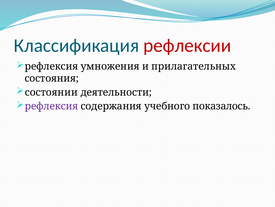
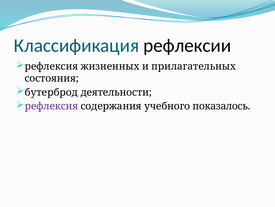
рефлексии colour: red -> black (187, 45)
умножения: умножения -> жизненных (110, 66)
состоянии: состоянии -> бутерброд (51, 92)
